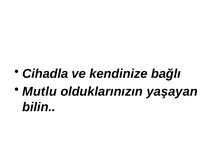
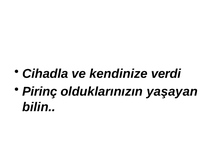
bağlı: bağlı -> verdi (166, 74)
Mutlu: Mutlu -> Pirinç (40, 91)
